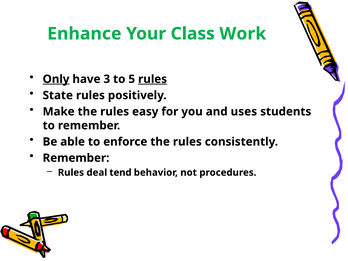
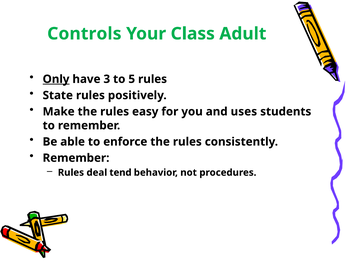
Enhance: Enhance -> Controls (84, 34)
Work: Work -> Adult (243, 34)
rules underline: present -> none (153, 79)
